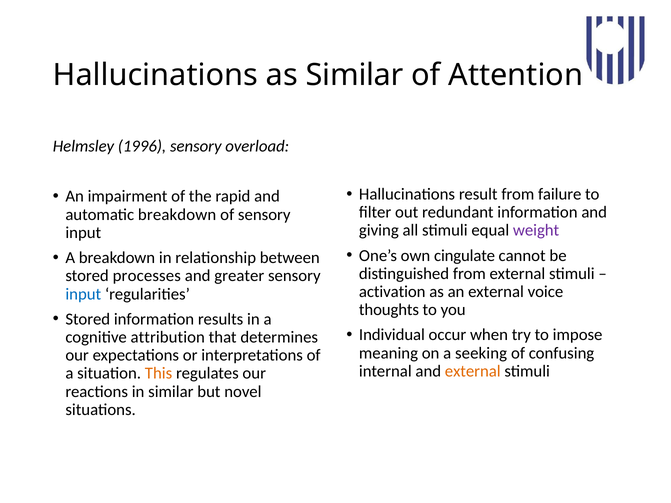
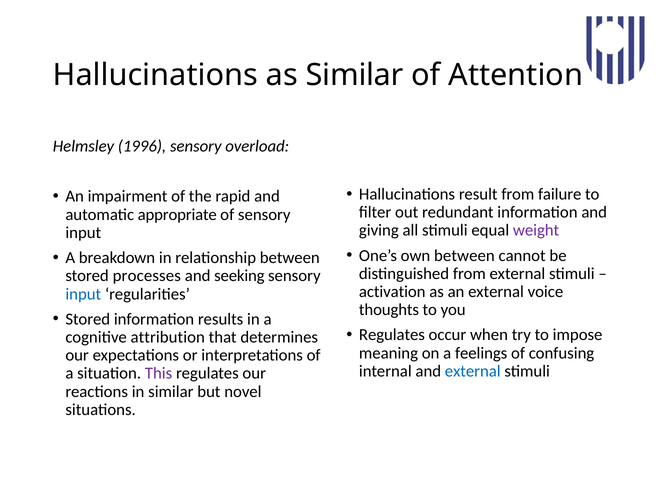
automatic breakdown: breakdown -> appropriate (177, 215)
own cingulate: cingulate -> between (464, 256)
greater: greater -> seeking (239, 276)
Individual: Individual -> Regulates (392, 335)
seeking: seeking -> feelings (481, 353)
external colour: orange -> blue (473, 371)
This colour: orange -> purple (159, 374)
